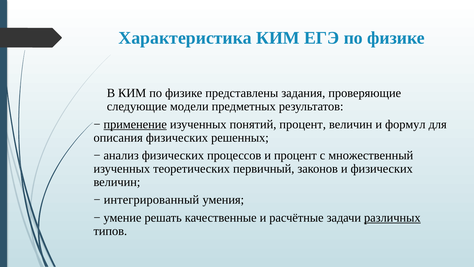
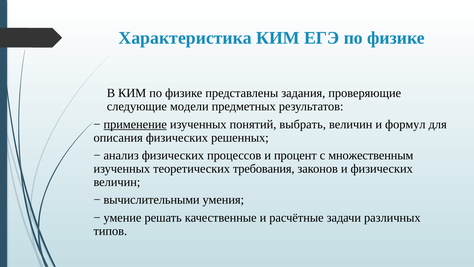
понятий процент: процент -> выбрать (303, 124)
множественный: множественный -> множественным (371, 155)
первичный: первичный -> требования (264, 168)
интегрированный: интегрированный -> вычислительными (152, 200)
различных underline: present -> none (392, 217)
